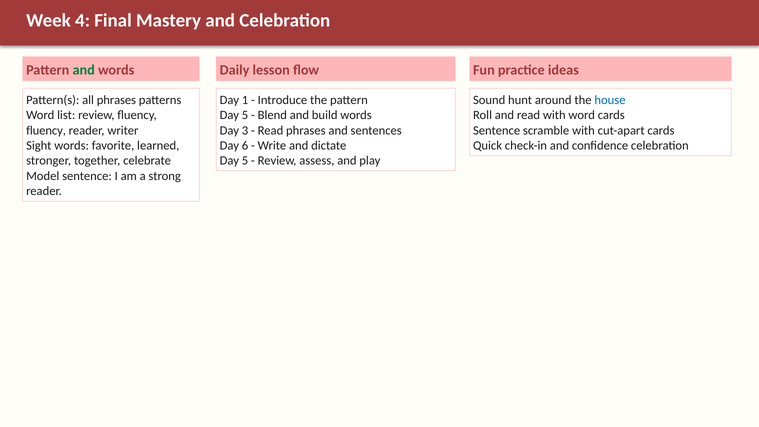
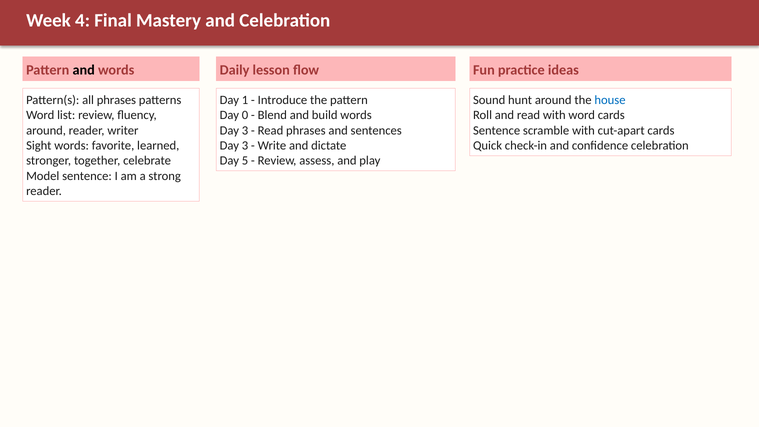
and colour: green -> black (84, 70)
5: 5 -> 0 (245, 115)
fluency: fluency -> around (46, 130)
6: 6 -> 3 (245, 146)
